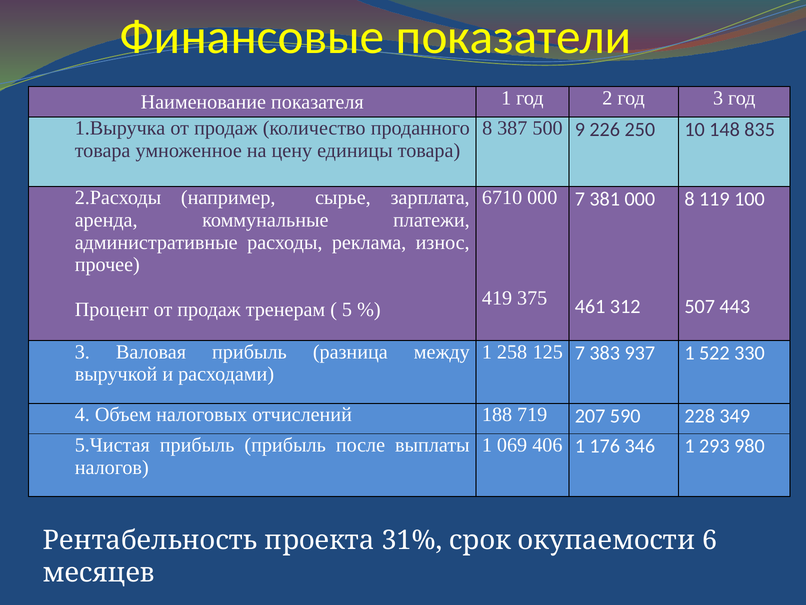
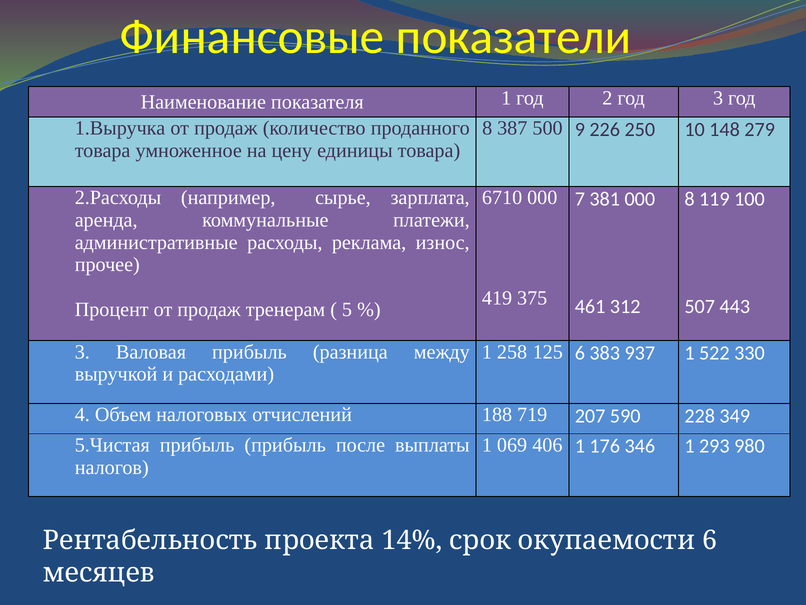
835: 835 -> 279 (760, 129)
125 7: 7 -> 6 (580, 353)
31%: 31% -> 14% (412, 540)
